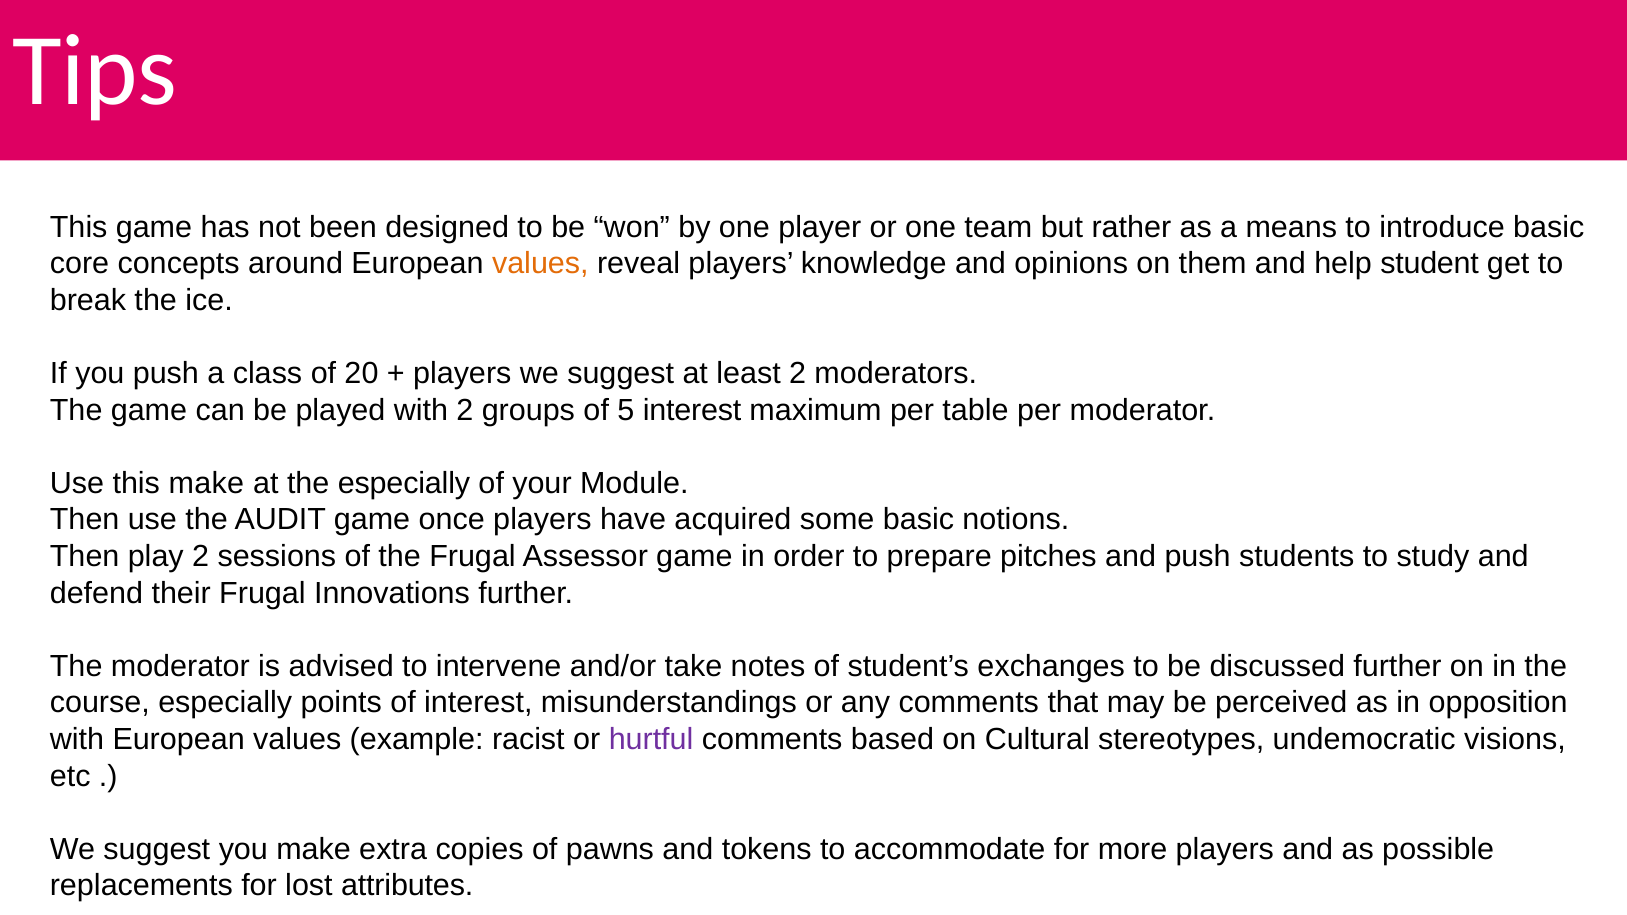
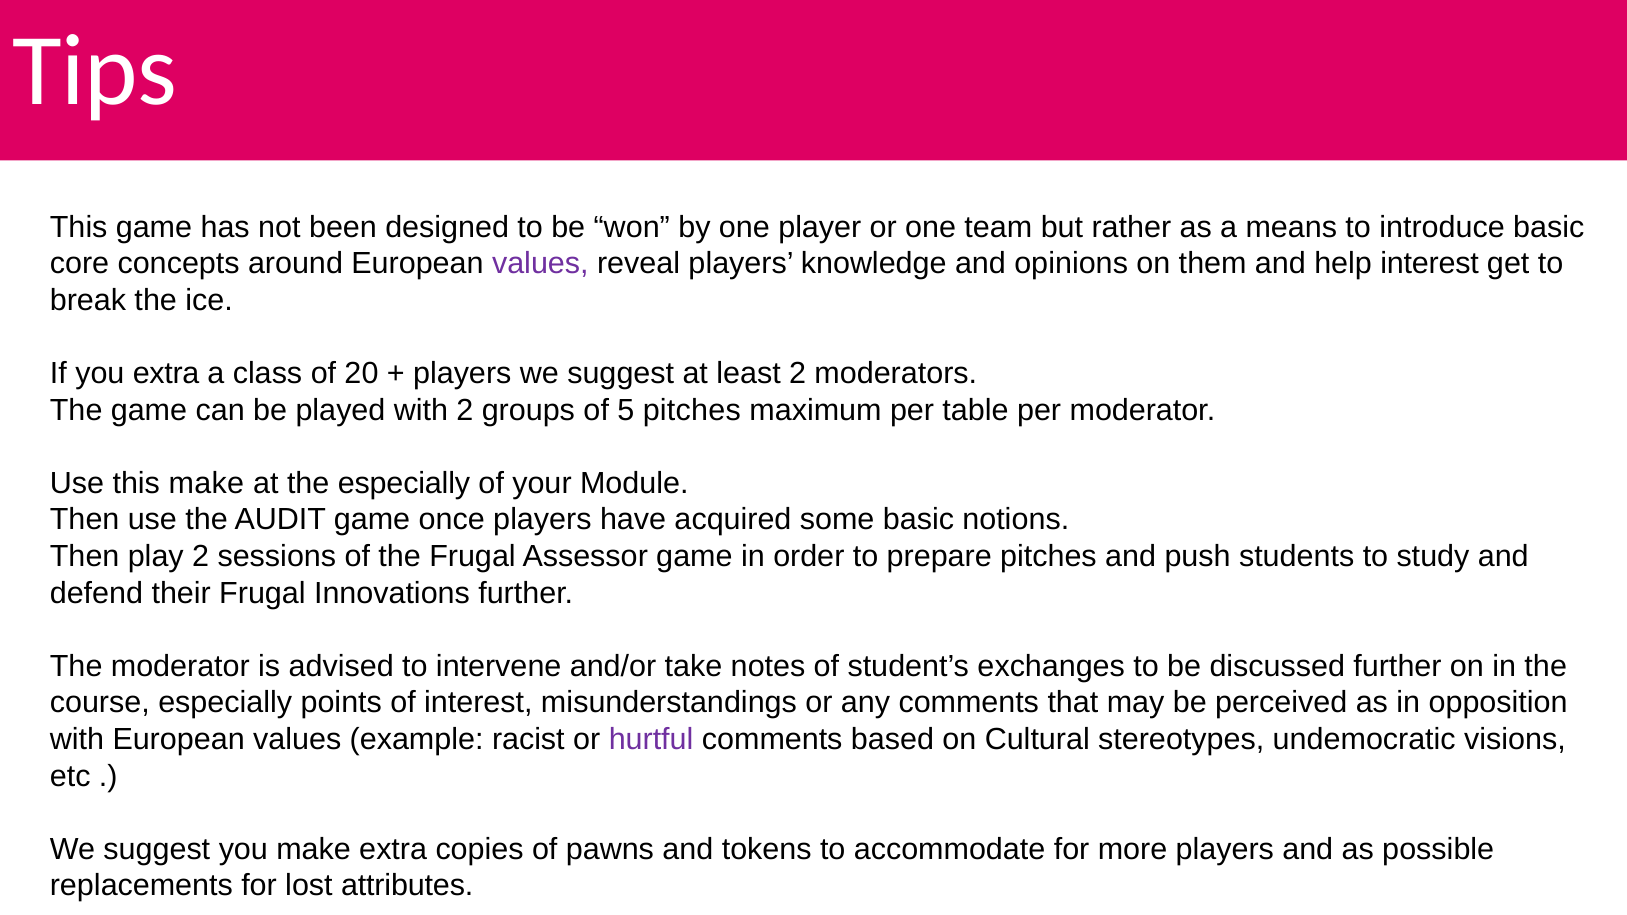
values colour: orange -> purple (540, 264)
help student: student -> interest (1430, 264)
you push: push -> extra (166, 373)
5 interest: interest -> pitches (692, 410)
